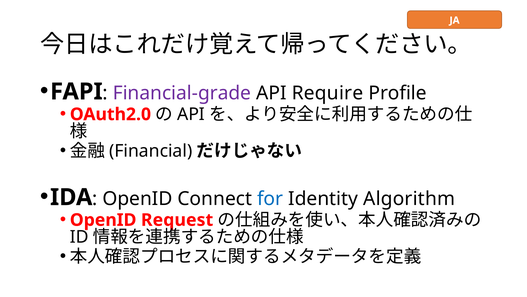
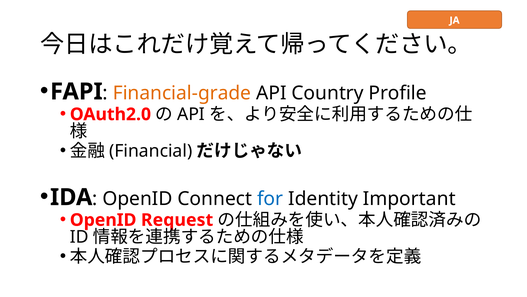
Financial-grade colour: purple -> orange (182, 93)
Require: Require -> Country (328, 93)
Algorithm: Algorithm -> Important (409, 198)
